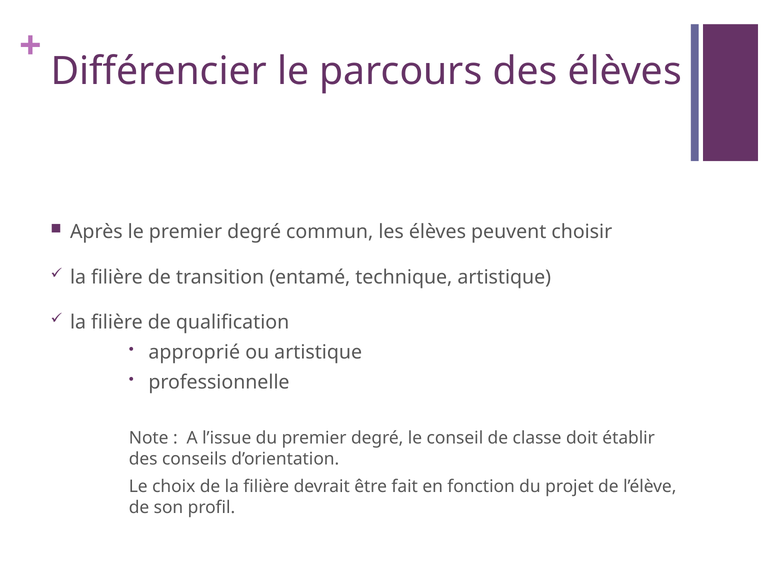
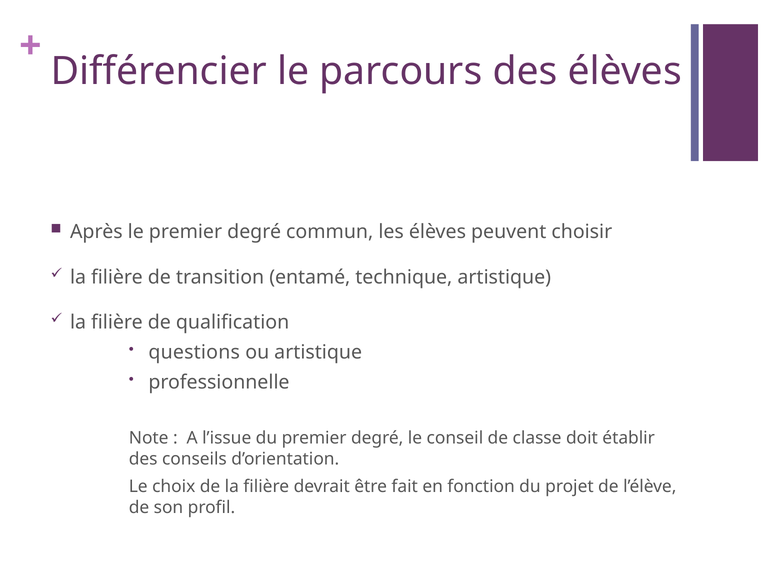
approprié: approprié -> questions (194, 352)
